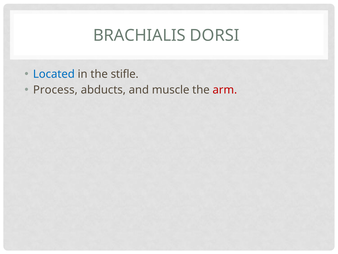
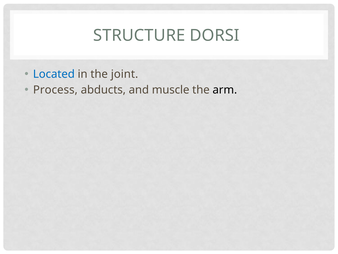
BRACHIALIS: BRACHIALIS -> STRUCTURE (139, 35)
stifle: stifle -> joint (125, 74)
arm colour: red -> black (225, 90)
